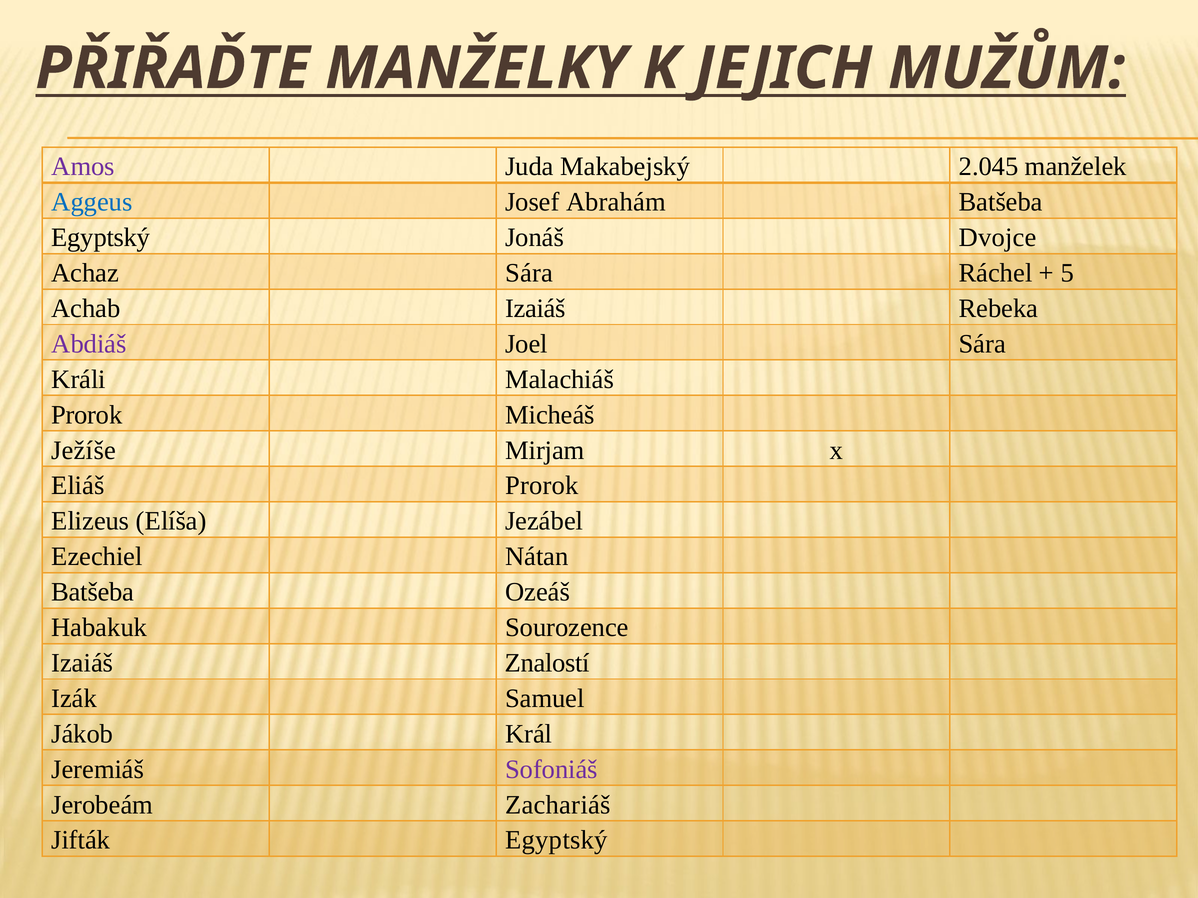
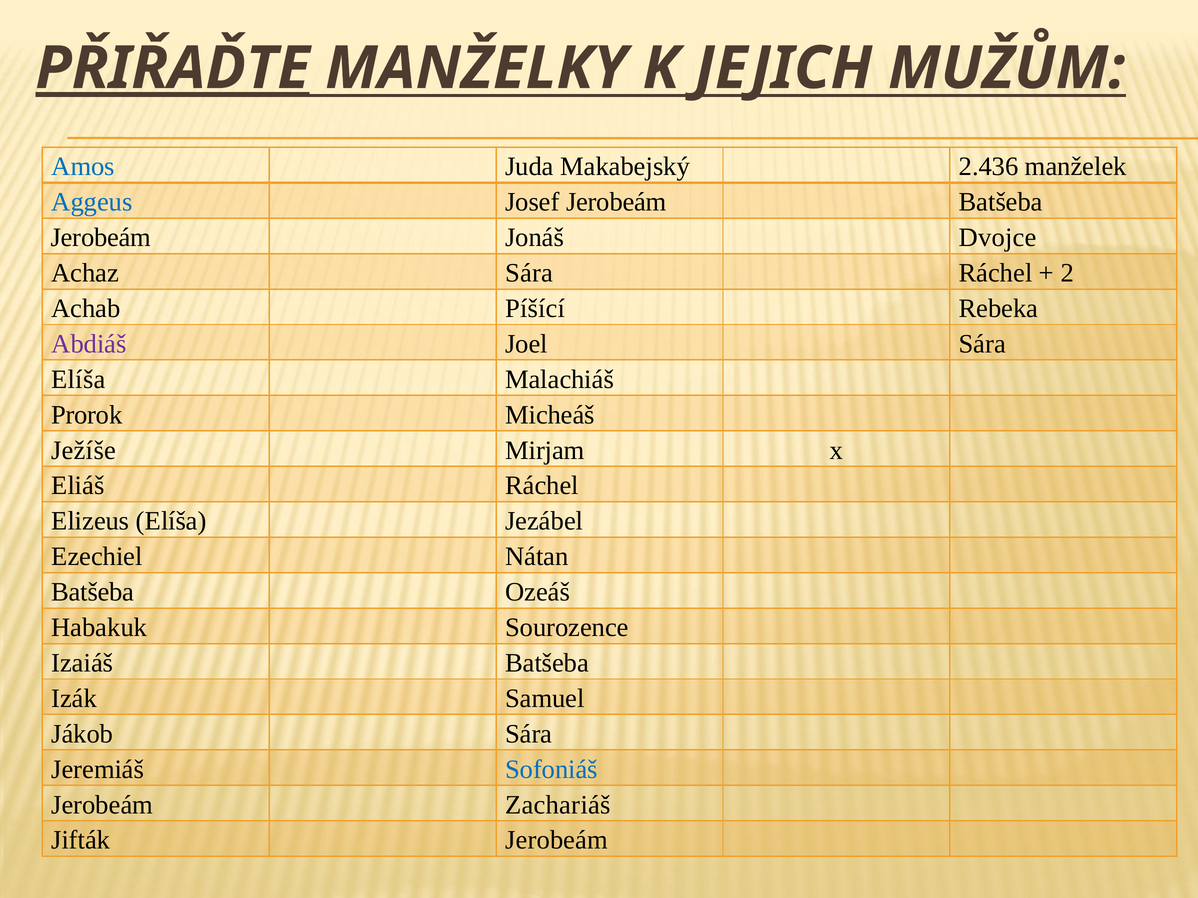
PŘIŘAĎTE underline: none -> present (173, 68)
Amos colour: purple -> blue (83, 167)
2.045: 2.045 -> 2.436 (989, 167)
Josef Abrahám: Abrahám -> Jerobeám (616, 202)
Egyptský: Egyptský -> Jerobeám (101, 238)
5: 5 -> 2 (1067, 273)
Achab Izaiáš: Izaiáš -> Píšící (535, 309)
Králi: Králi -> Elíša (78, 380)
Eliáš Prorok: Prorok -> Ráchel (542, 486)
Izaiáš Znalostí: Znalostí -> Batšeba (547, 663)
Jákob Král: Král -> Sára (529, 734)
Sofoniáš colour: purple -> blue (551, 770)
Jifták Egyptský: Egyptský -> Jerobeám (557, 841)
